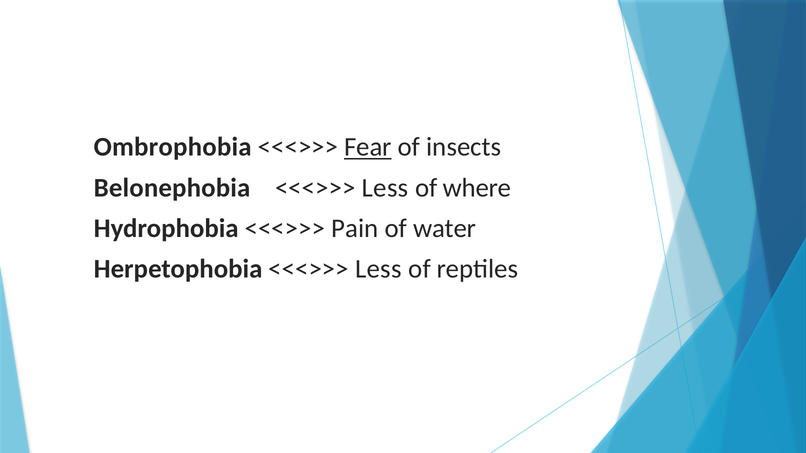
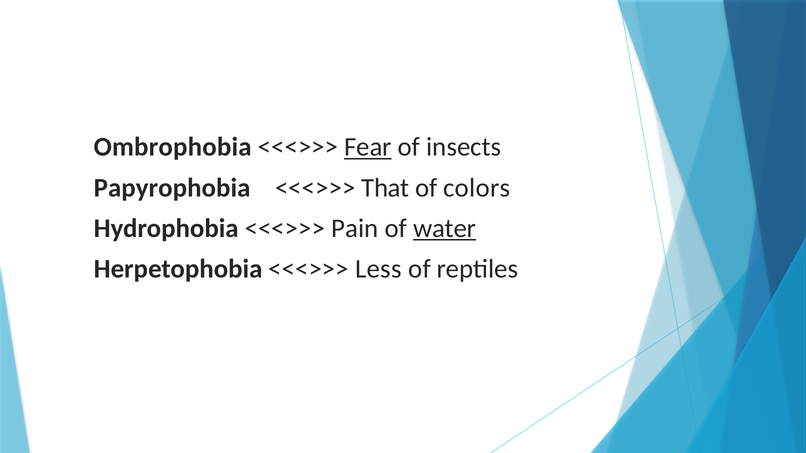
Belonephobia: Belonephobia -> Papyrophobia (172, 188)
Less: Less -> That (385, 188)
where: where -> colors (477, 188)
water underline: none -> present (445, 228)
